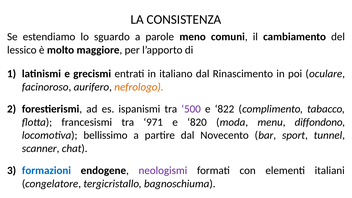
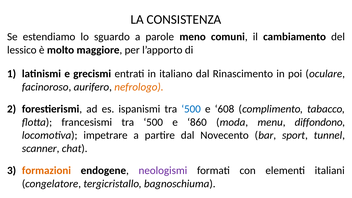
500 colour: purple -> blue (191, 109)
822: 822 -> 608 (225, 109)
francesismi tra 971: 971 -> 500 (153, 122)
820: 820 -> 860 (197, 122)
bellissimo: bellissimo -> impetrare (106, 135)
formazioni colour: blue -> orange (46, 171)
